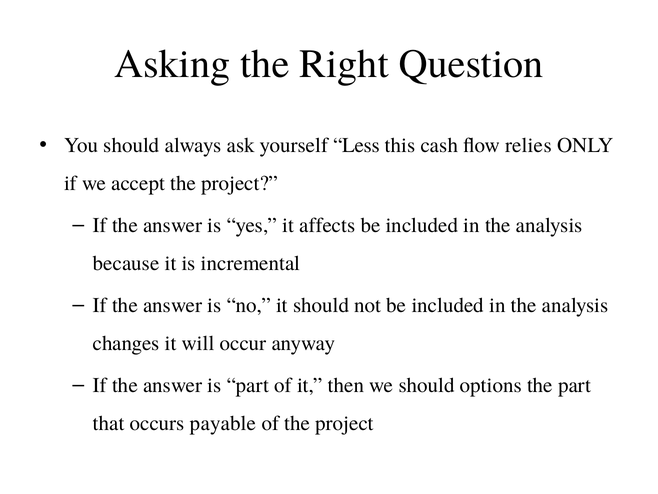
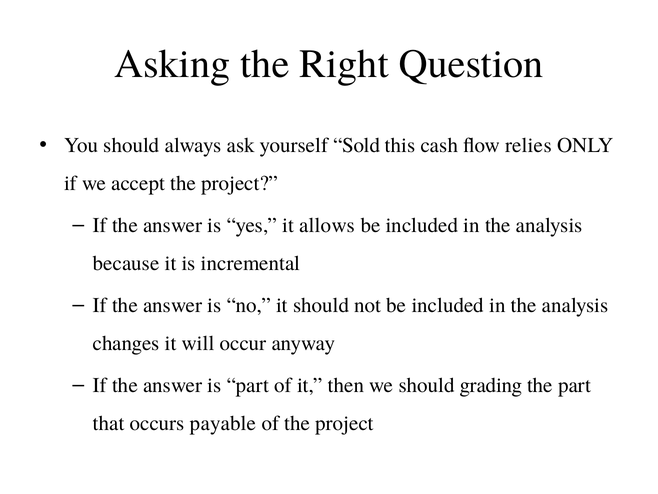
Less: Less -> Sold (357, 145)
affects: affects -> allows (327, 225)
options: options -> grading (491, 385)
